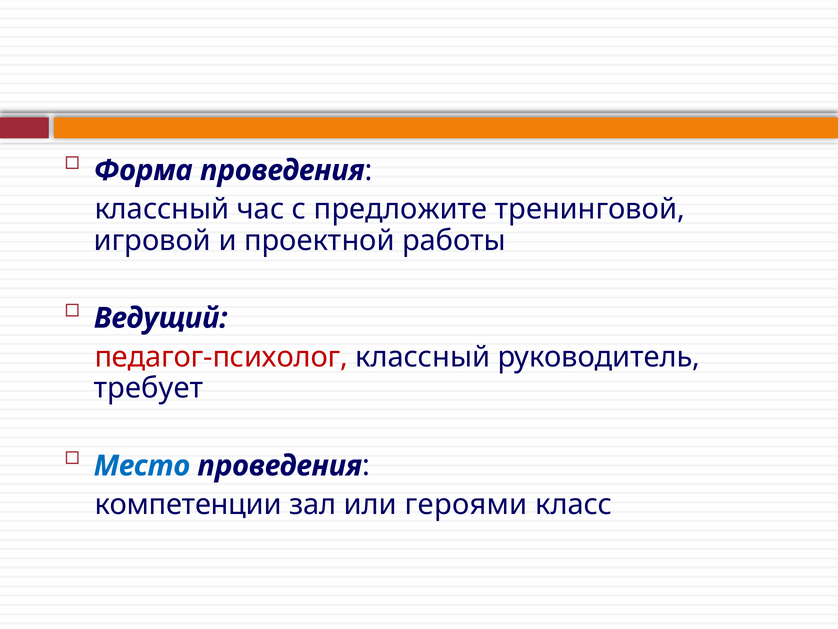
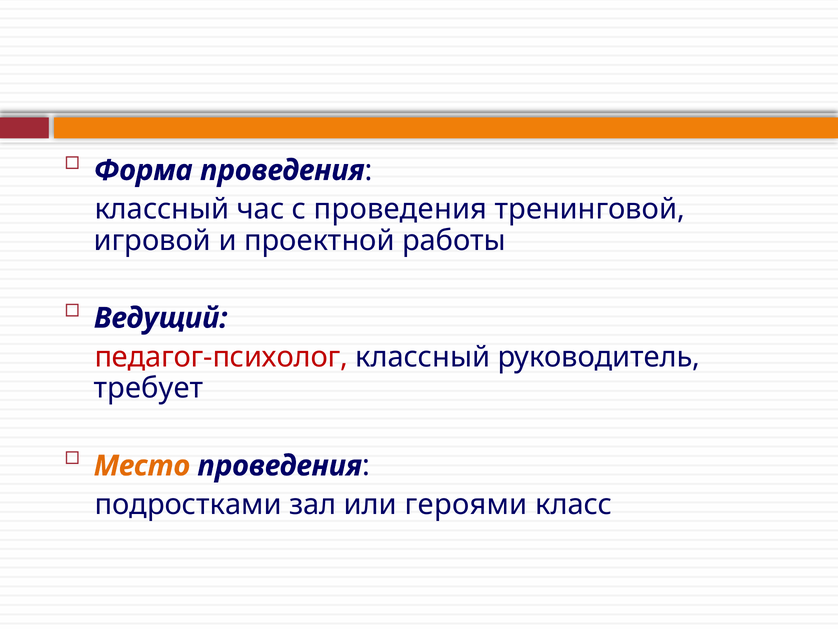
с предложите: предложите -> проведения (401, 209)
Место colour: blue -> orange (142, 465)
компетенции: компетенции -> подростками (188, 504)
